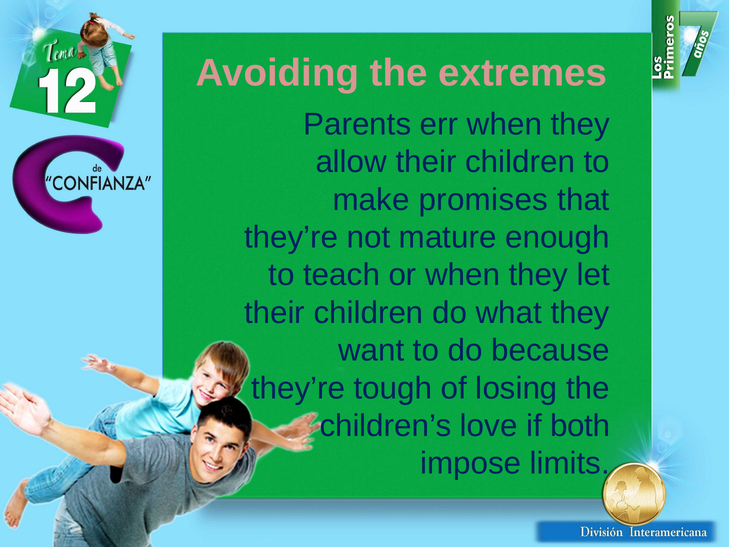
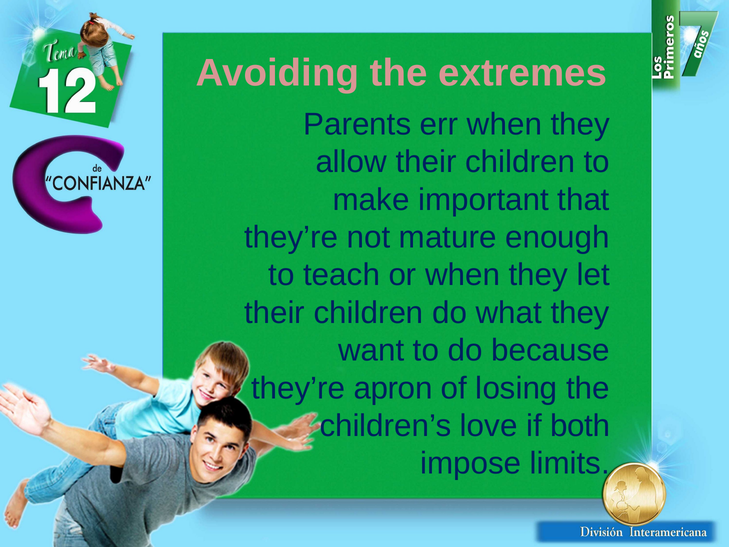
promises: promises -> important (483, 200)
tough: tough -> apron (393, 388)
